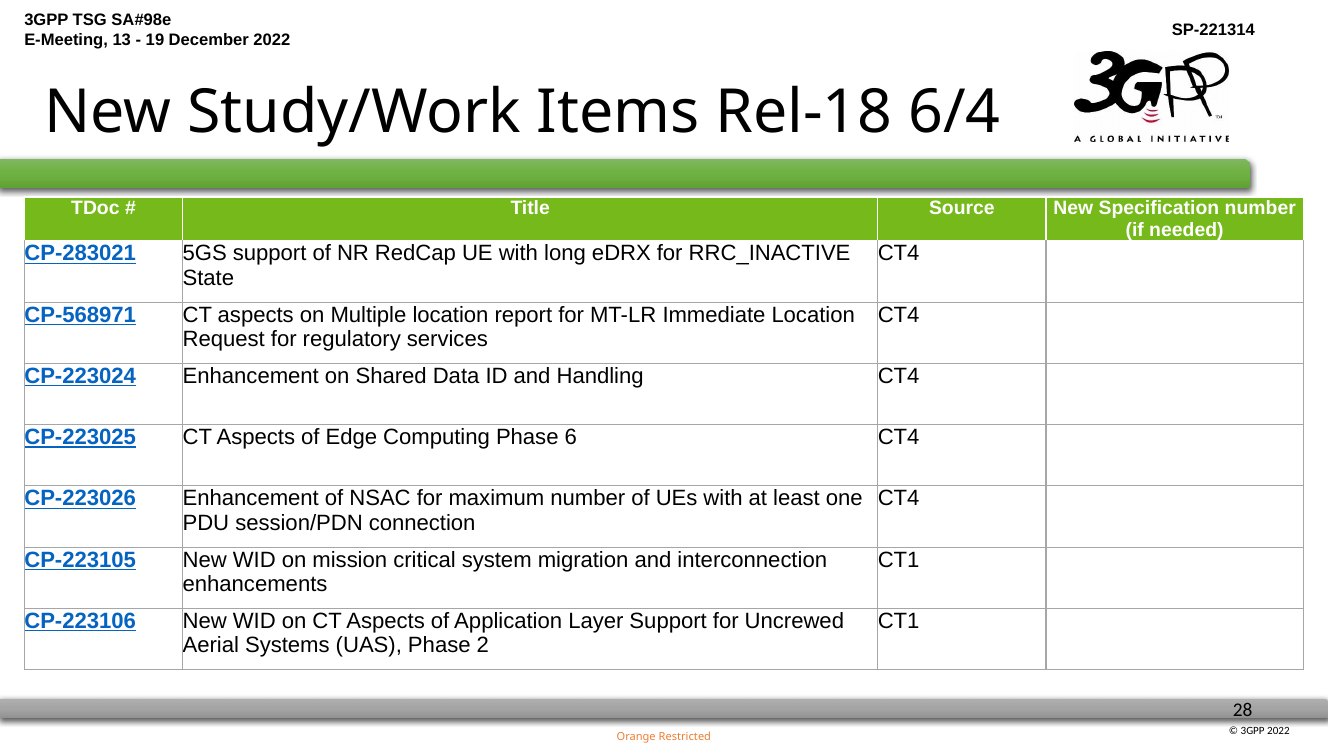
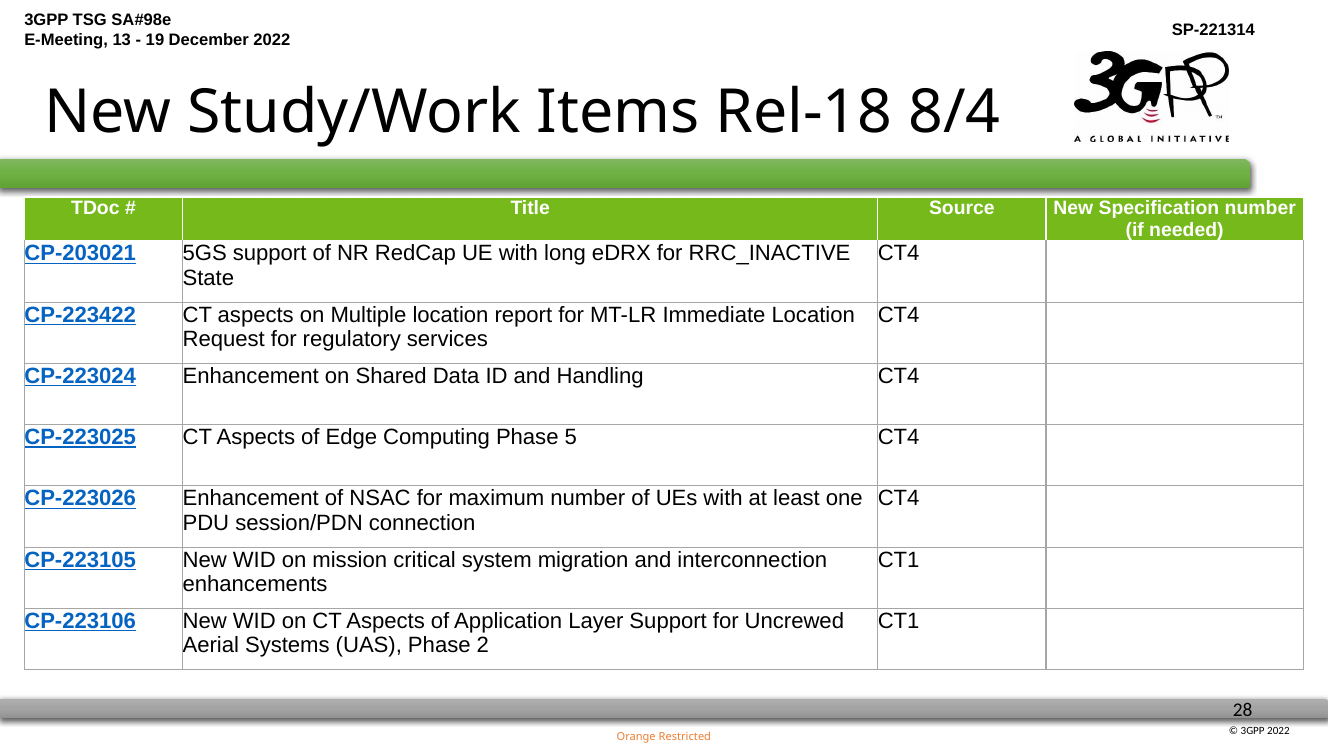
6/4: 6/4 -> 8/4 (955, 112)
CP-283021: CP-283021 -> CP-203021 (80, 254)
CP-568971: CP-568971 -> CP-223422 (80, 315)
6: 6 -> 5 (571, 437)
